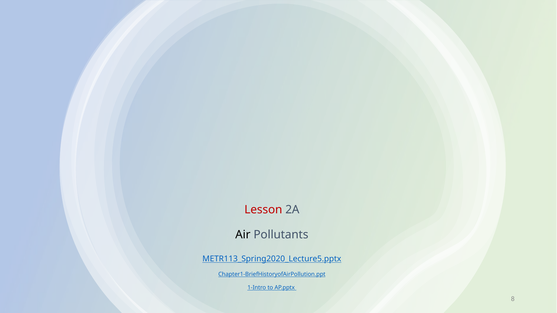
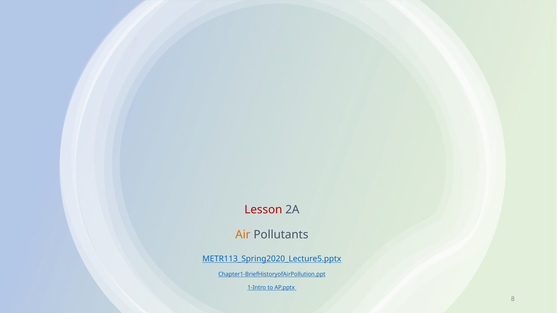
Air colour: black -> orange (243, 235)
